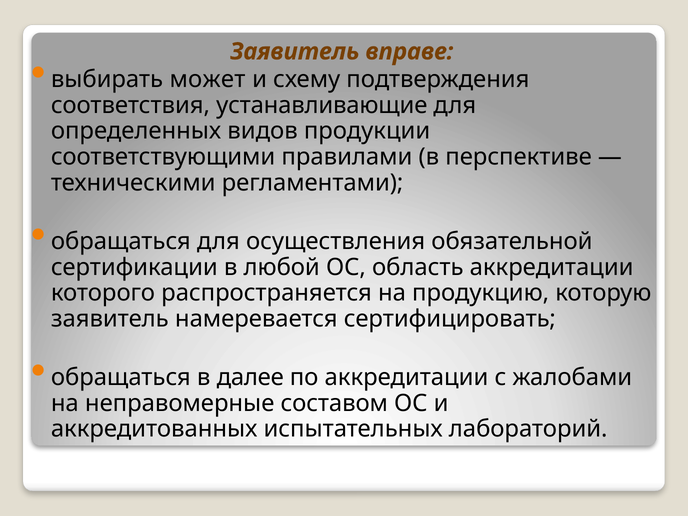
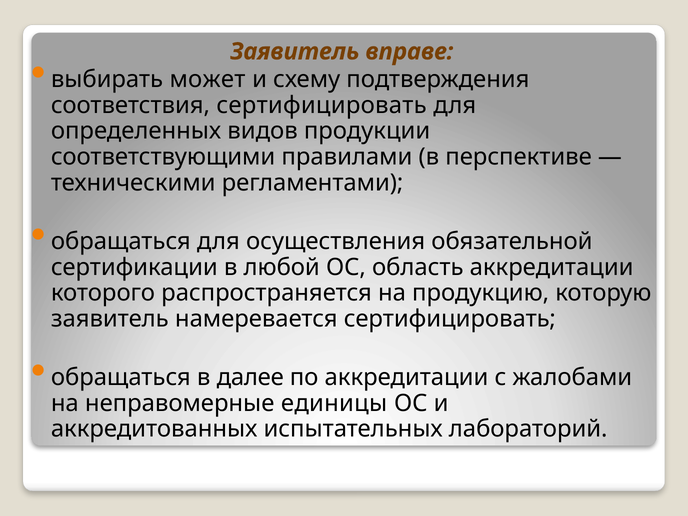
соответствия устанавливающие: устанавливающие -> сертифицировать (322, 105)
составом: составом -> единицы (334, 403)
